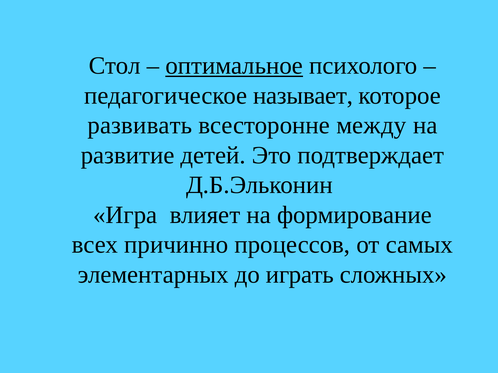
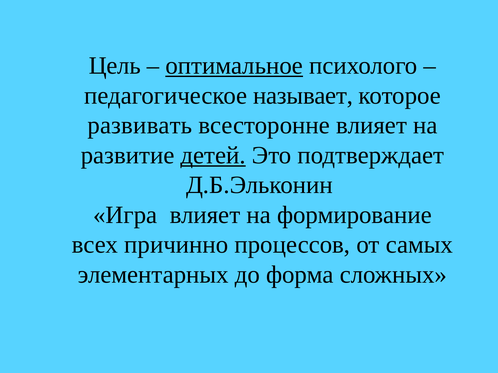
Стол: Стол -> Цель (115, 66)
всесторонне между: между -> влияет (371, 126)
детей underline: none -> present (213, 155)
играть: играть -> форма (300, 275)
